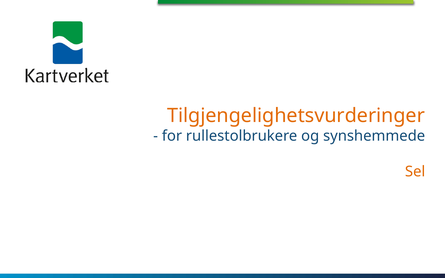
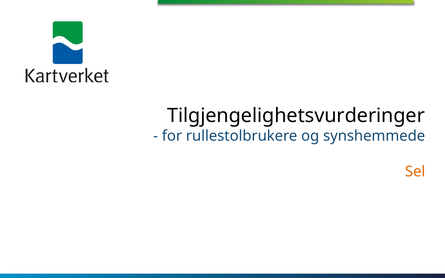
Tilgjengelighetsvurderinger colour: orange -> black (296, 116)
